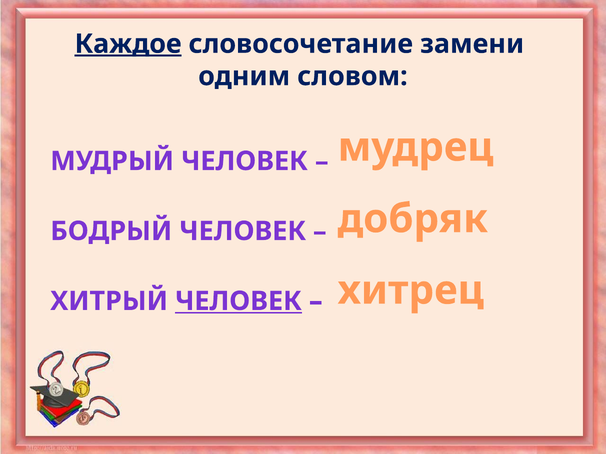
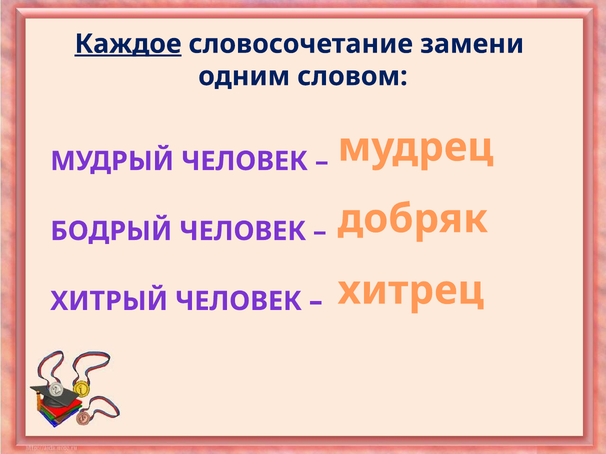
ЧЕЛОВЕК underline: present -> none (238, 301)
